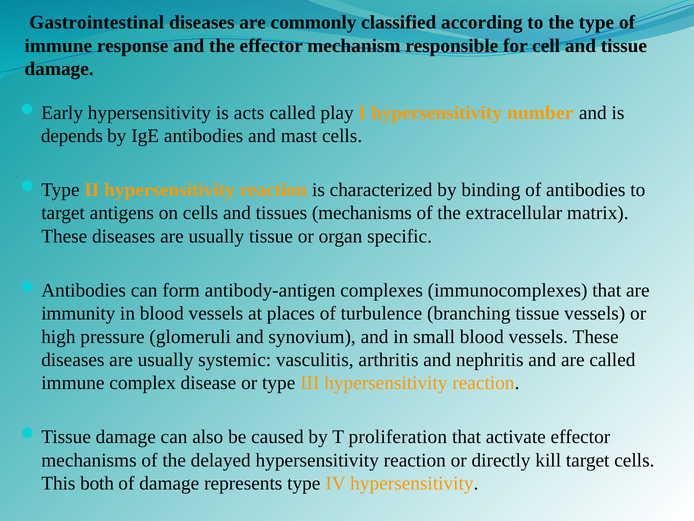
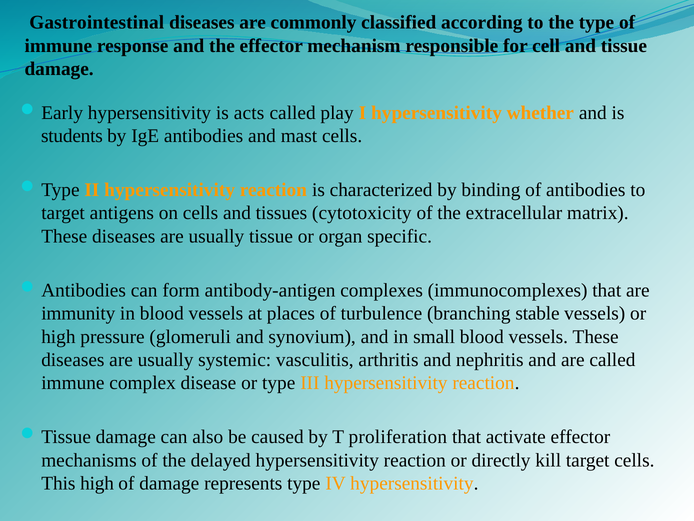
number: number -> whether (540, 113)
depends: depends -> students (72, 136)
tissues mechanisms: mechanisms -> cytotoxicity (362, 213)
branching tissue: tissue -> stable (538, 313)
This both: both -> high (97, 483)
